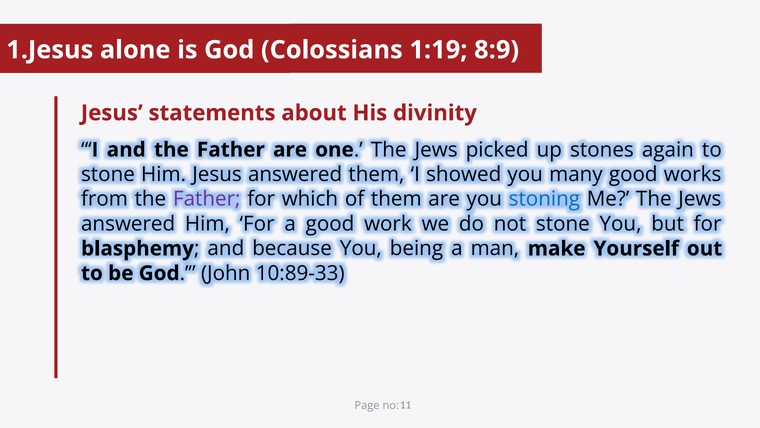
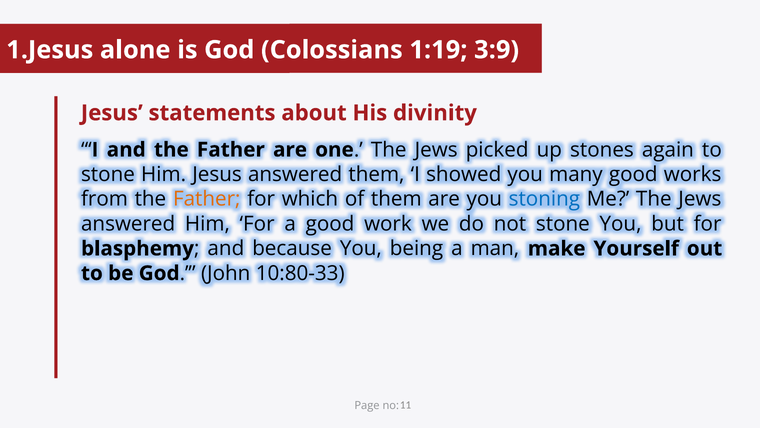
8:9: 8:9 -> 3:9 (497, 50)
Father colour: purple -> orange (207, 199)
10:89-33: 10:89-33 -> 10:80-33 (300, 274)
